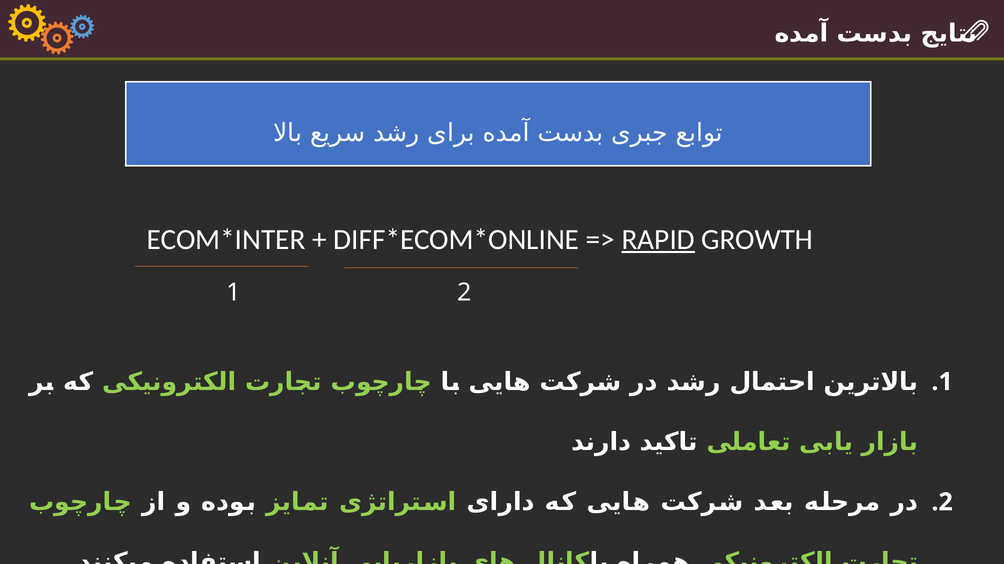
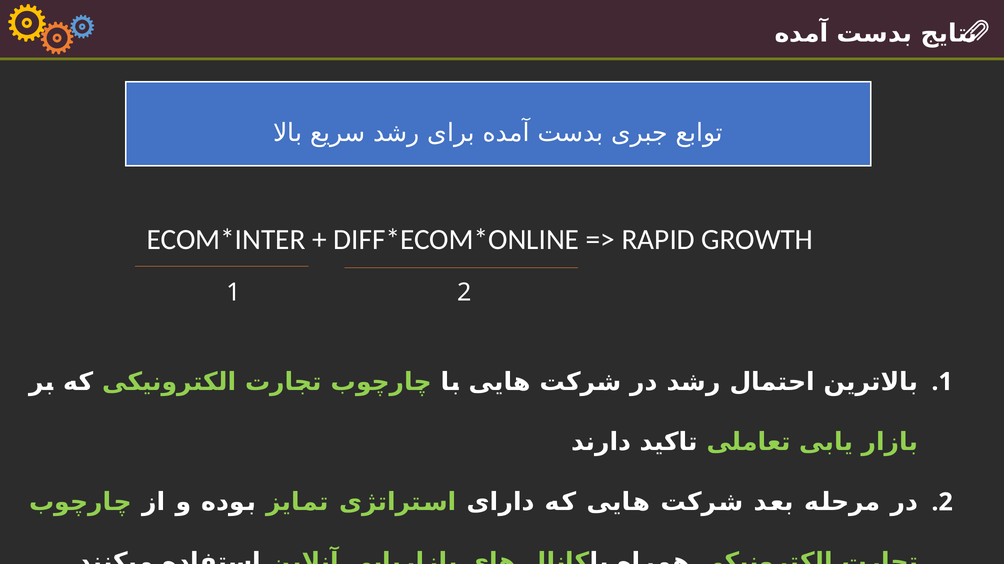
RAPID underline: present -> none (658, 240)
